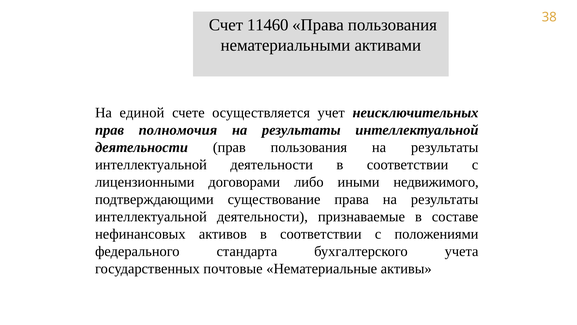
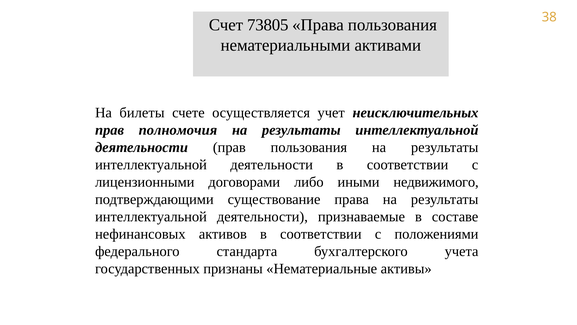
11460: 11460 -> 73805 (268, 25)
единой: единой -> билеты (142, 113)
почтовые: почтовые -> признаны (233, 269)
